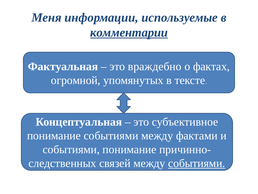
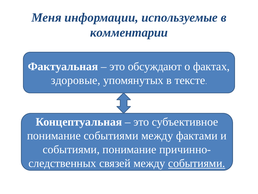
комментарии underline: present -> none (129, 32)
враждебно: враждебно -> обсуждают (155, 66)
огромной: огромной -> здоровые (76, 80)
